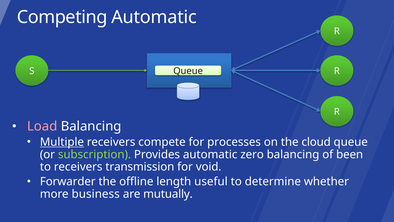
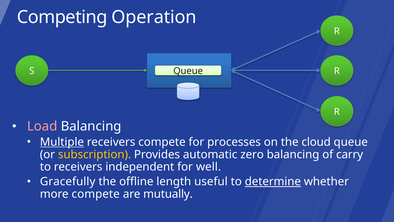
Competing Automatic: Automatic -> Operation (154, 17)
subscription colour: light green -> yellow (95, 154)
been: been -> carry (350, 154)
transmission: transmission -> independent (140, 167)
void: void -> well (209, 167)
Forwarder: Forwarder -> Gracefully (68, 181)
determine underline: none -> present (273, 181)
more business: business -> compete (96, 194)
